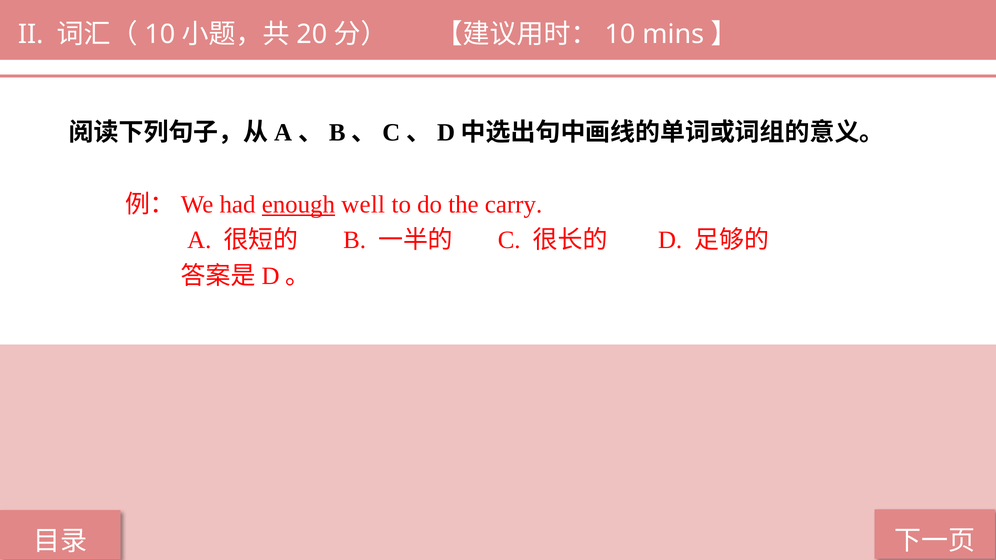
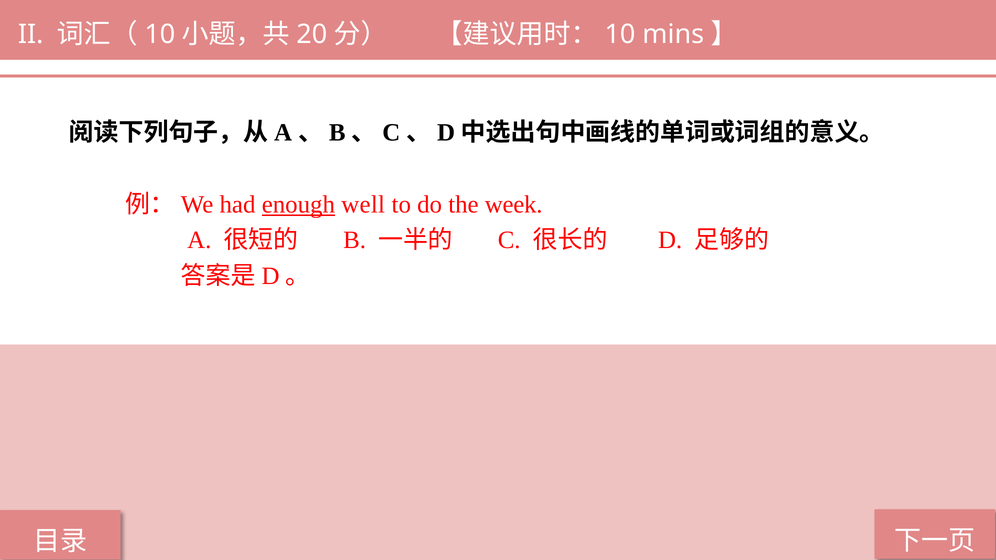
carry: carry -> week (514, 204)
